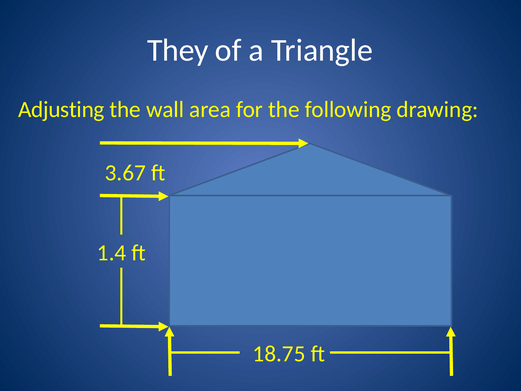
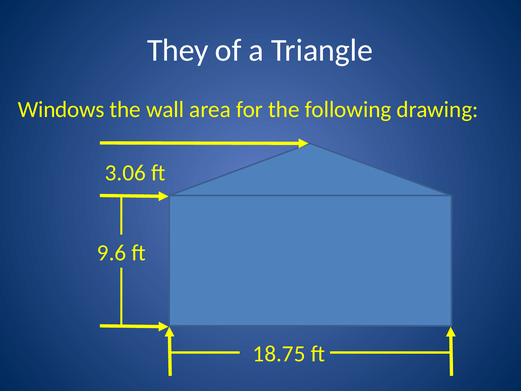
Adjusting: Adjusting -> Windows (61, 109)
3.67: 3.67 -> 3.06 (125, 173)
1.4: 1.4 -> 9.6 (112, 253)
